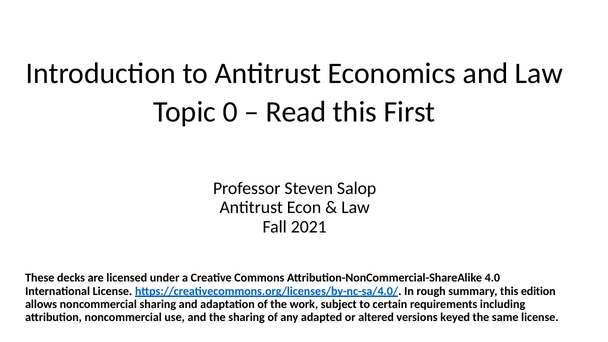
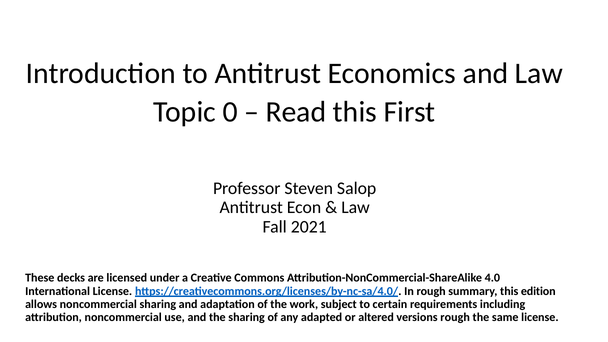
versions keyed: keyed -> rough (455, 317)
